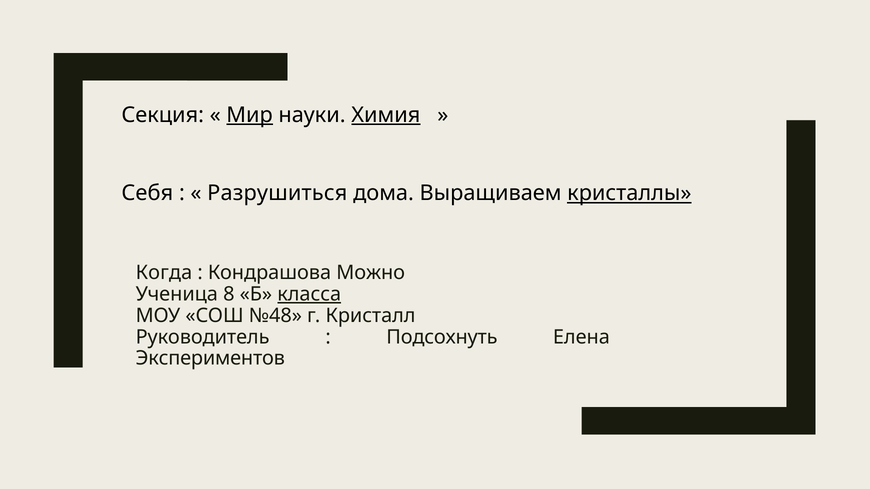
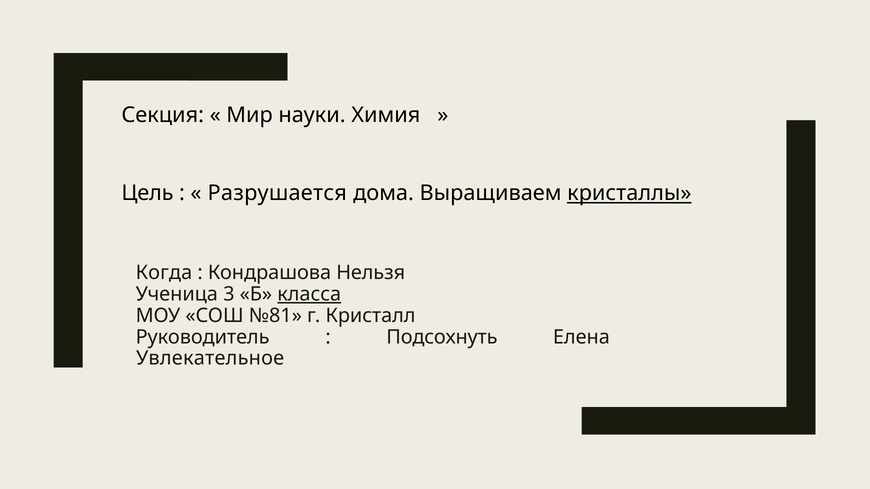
Мир underline: present -> none (250, 115)
Химия underline: present -> none (386, 115)
Себя: Себя -> Цель (147, 193)
Разрушиться: Разрушиться -> Разрушается (277, 193)
Можно: Можно -> Нельзя (371, 273)
8: 8 -> 3 (229, 294)
№48: №48 -> №81 (275, 316)
Экспериментов: Экспериментов -> Увлекательное (210, 359)
